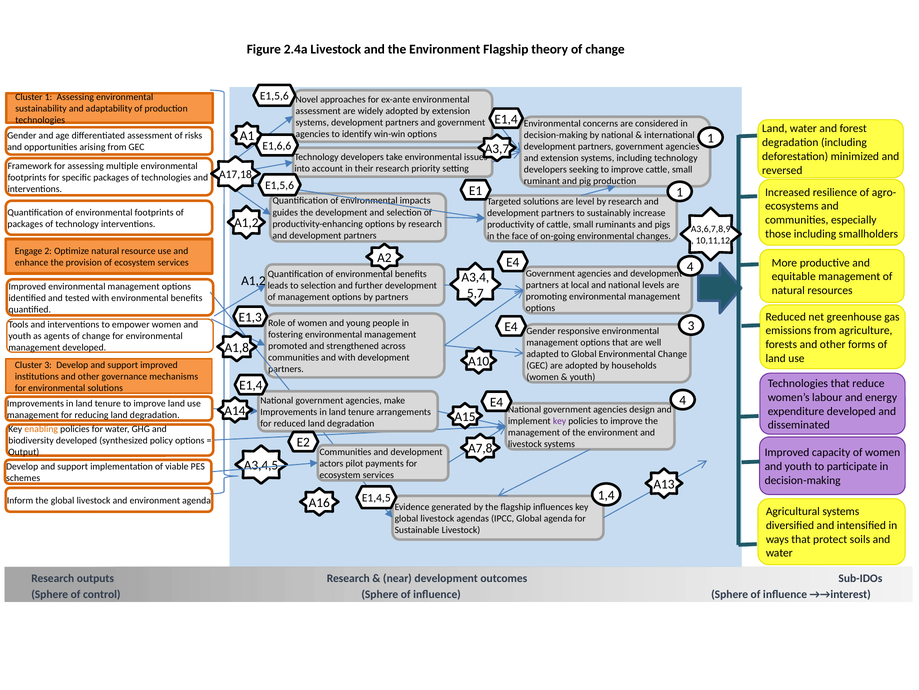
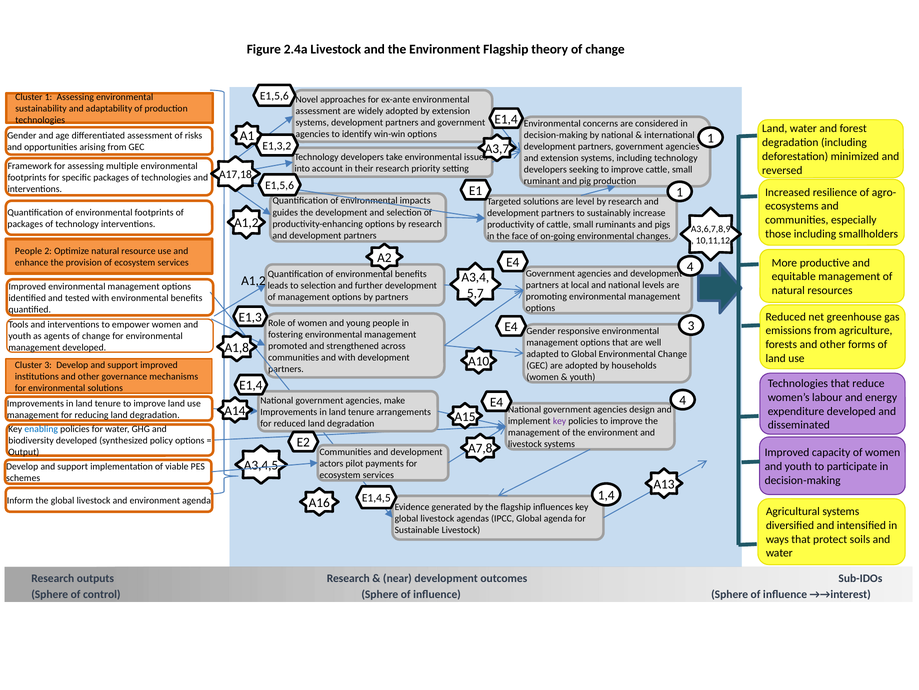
E1,6,6: E1,6,6 -> E1,3,2 (277, 146)
Engage: Engage -> People (28, 251)
enabling colour: orange -> blue (41, 429)
